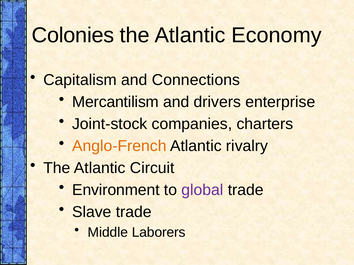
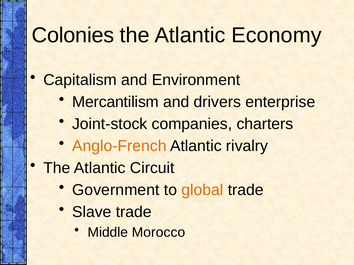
Connections: Connections -> Environment (196, 80)
Environment: Environment -> Government (116, 190)
global colour: purple -> orange (202, 190)
Laborers: Laborers -> Morocco (159, 233)
